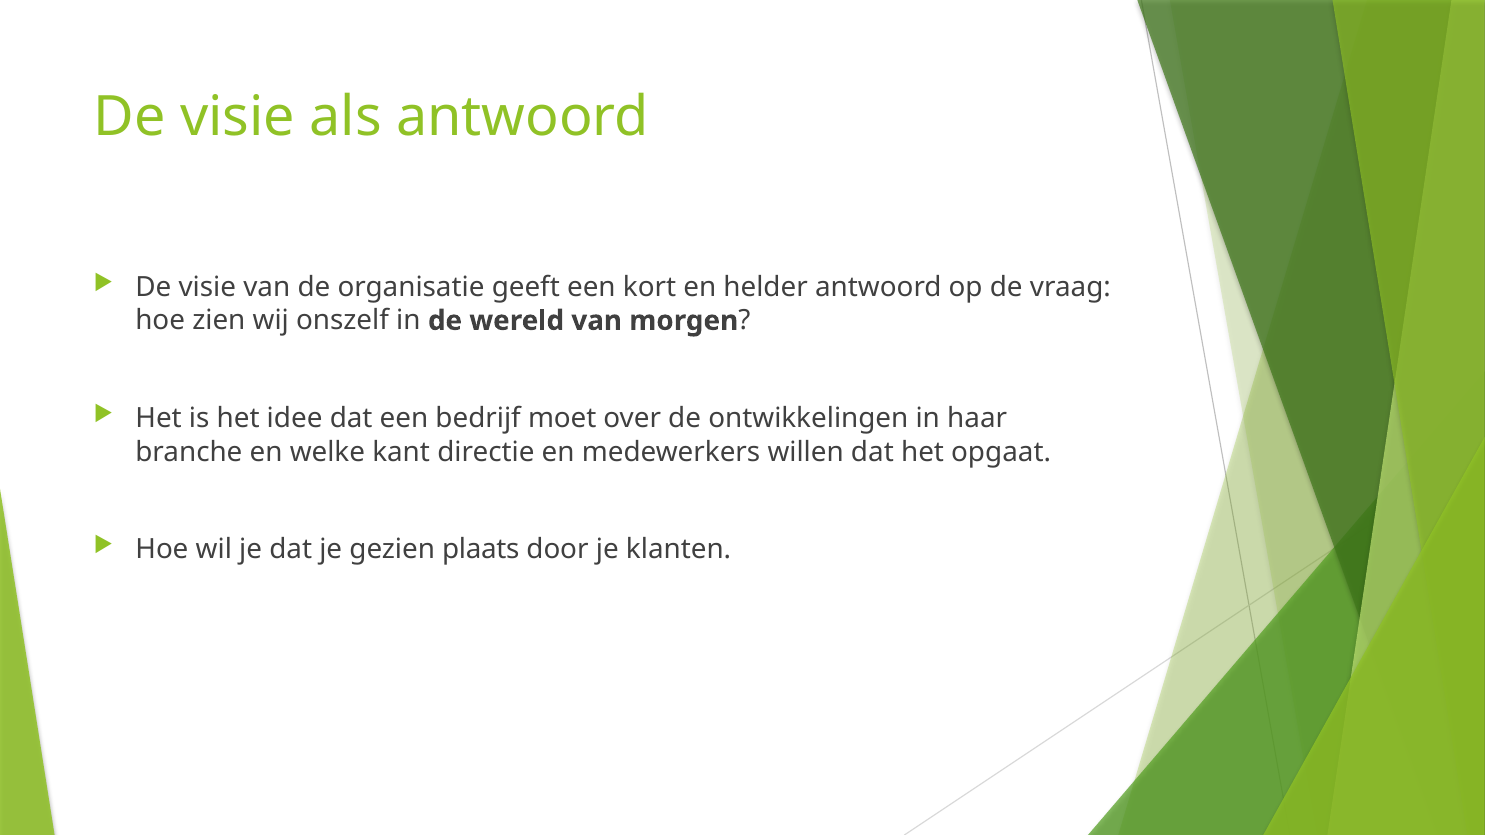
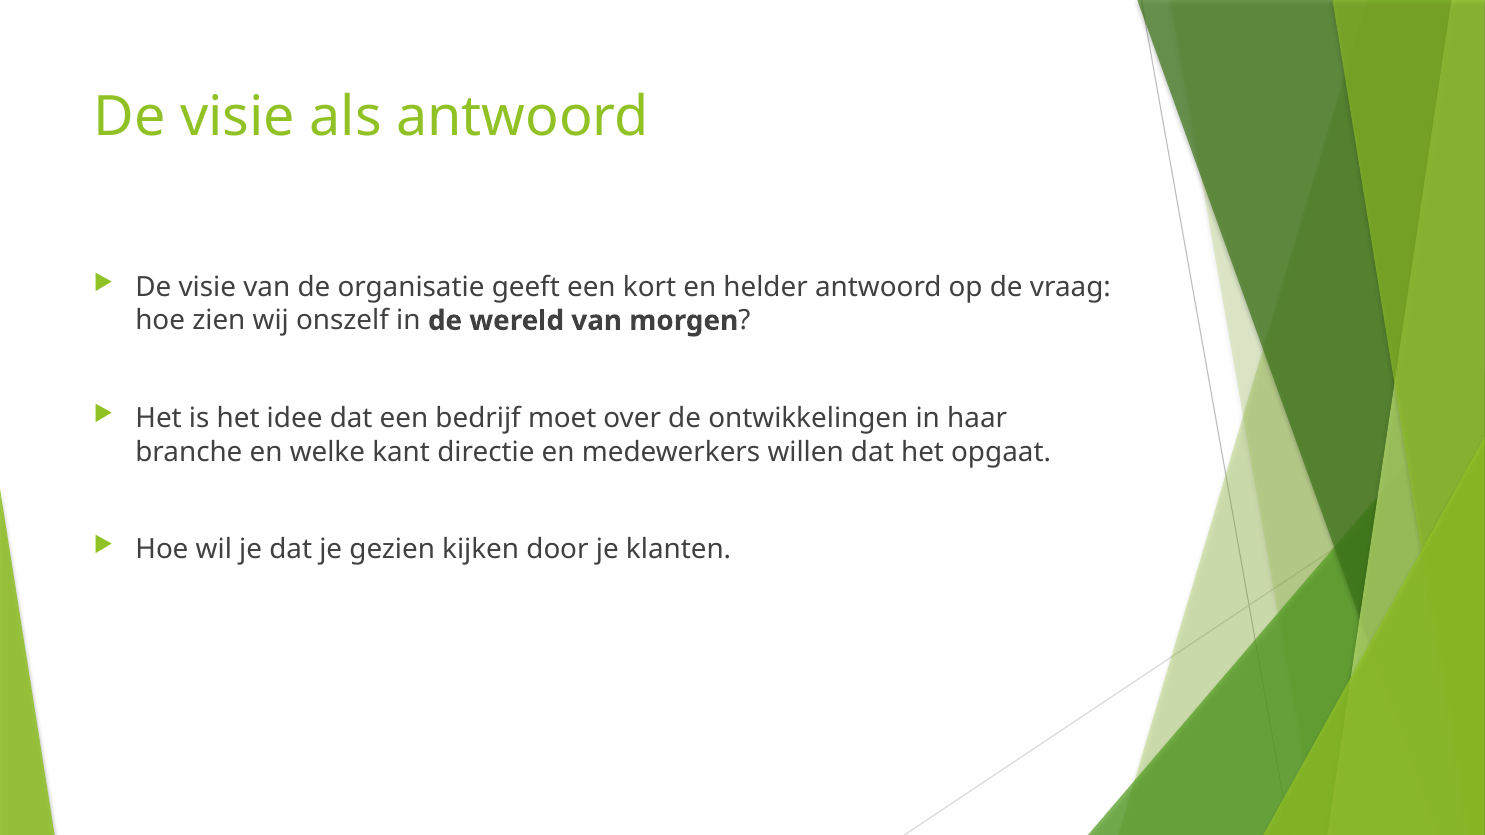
plaats: plaats -> kijken (481, 550)
